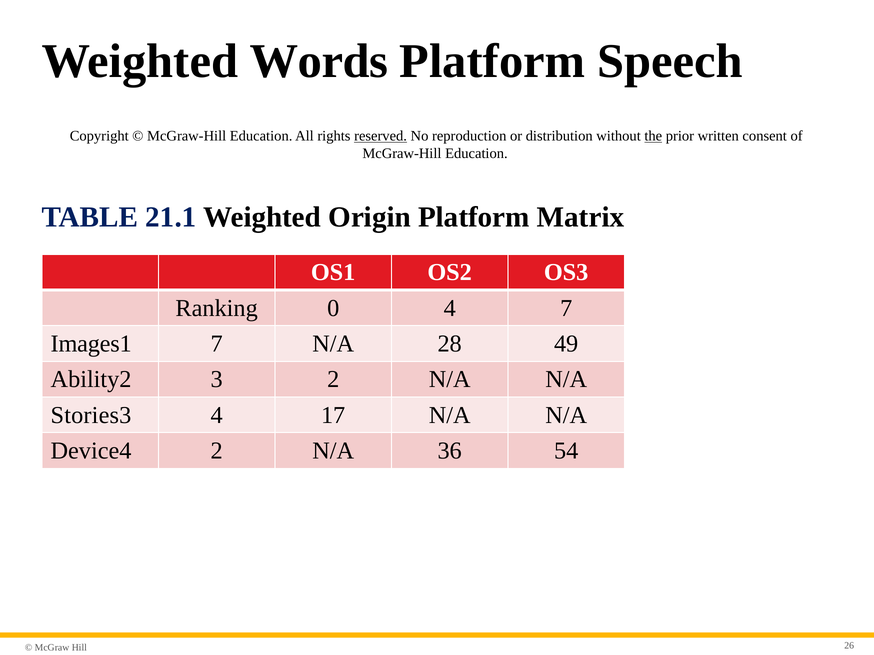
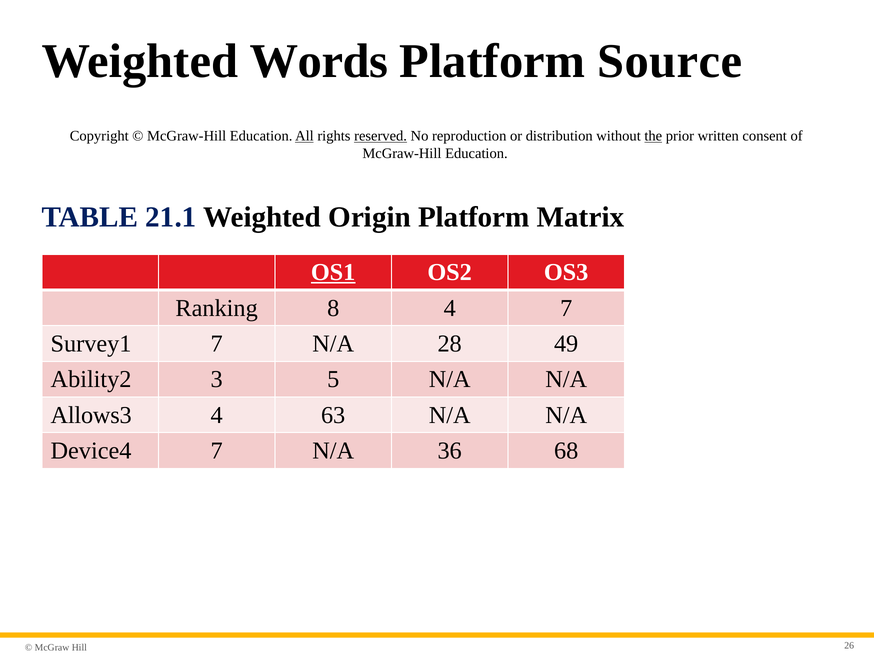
Speech: Speech -> Source (670, 61)
All underline: none -> present (304, 136)
OS1 underline: none -> present (333, 273)
0: 0 -> 8 (333, 308)
Images1: Images1 -> Survey1 (91, 344)
3 2: 2 -> 5 (333, 380)
Stories3: Stories3 -> Allows3 (91, 415)
17: 17 -> 63 (333, 415)
Device4 2: 2 -> 7 (217, 451)
54: 54 -> 68 (566, 451)
